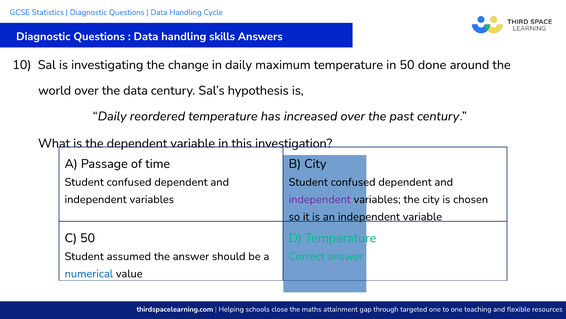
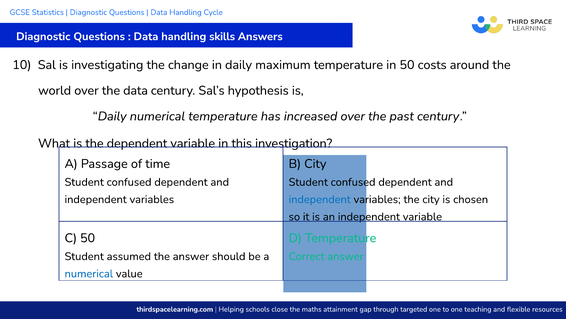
done: done -> costs (432, 65)
Daily reordered: reordered -> numerical (157, 116)
independent colour: purple -> blue (320, 199)
